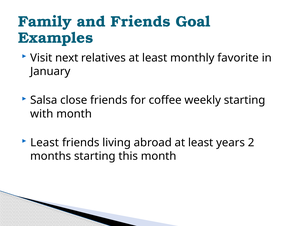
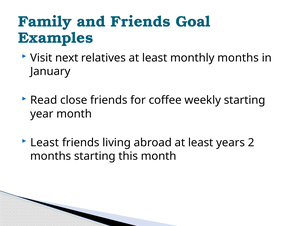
monthly favorite: favorite -> months (238, 58)
Salsa: Salsa -> Read (44, 100)
with: with -> year (42, 114)
